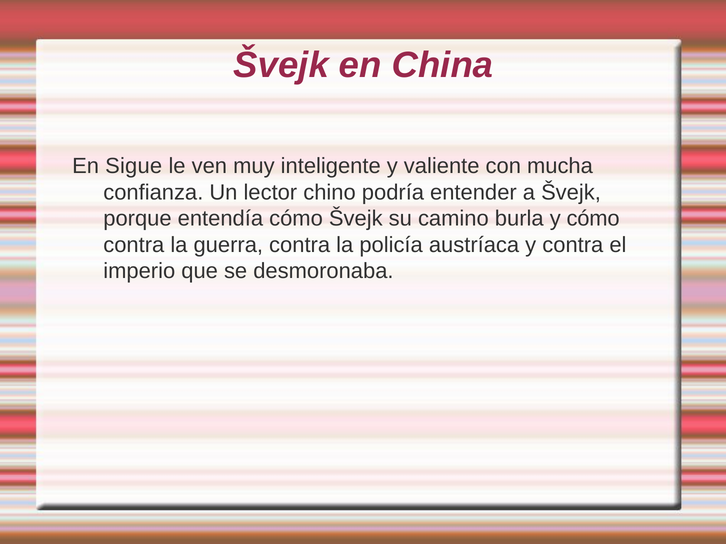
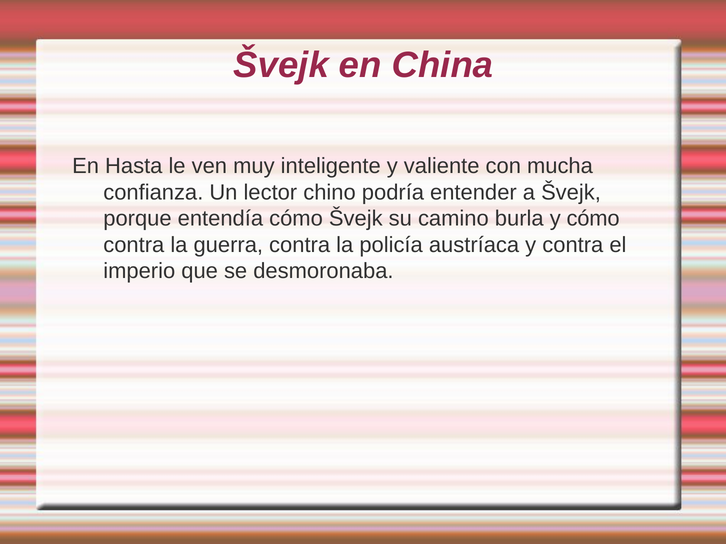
Sigue: Sigue -> Hasta (134, 166)
